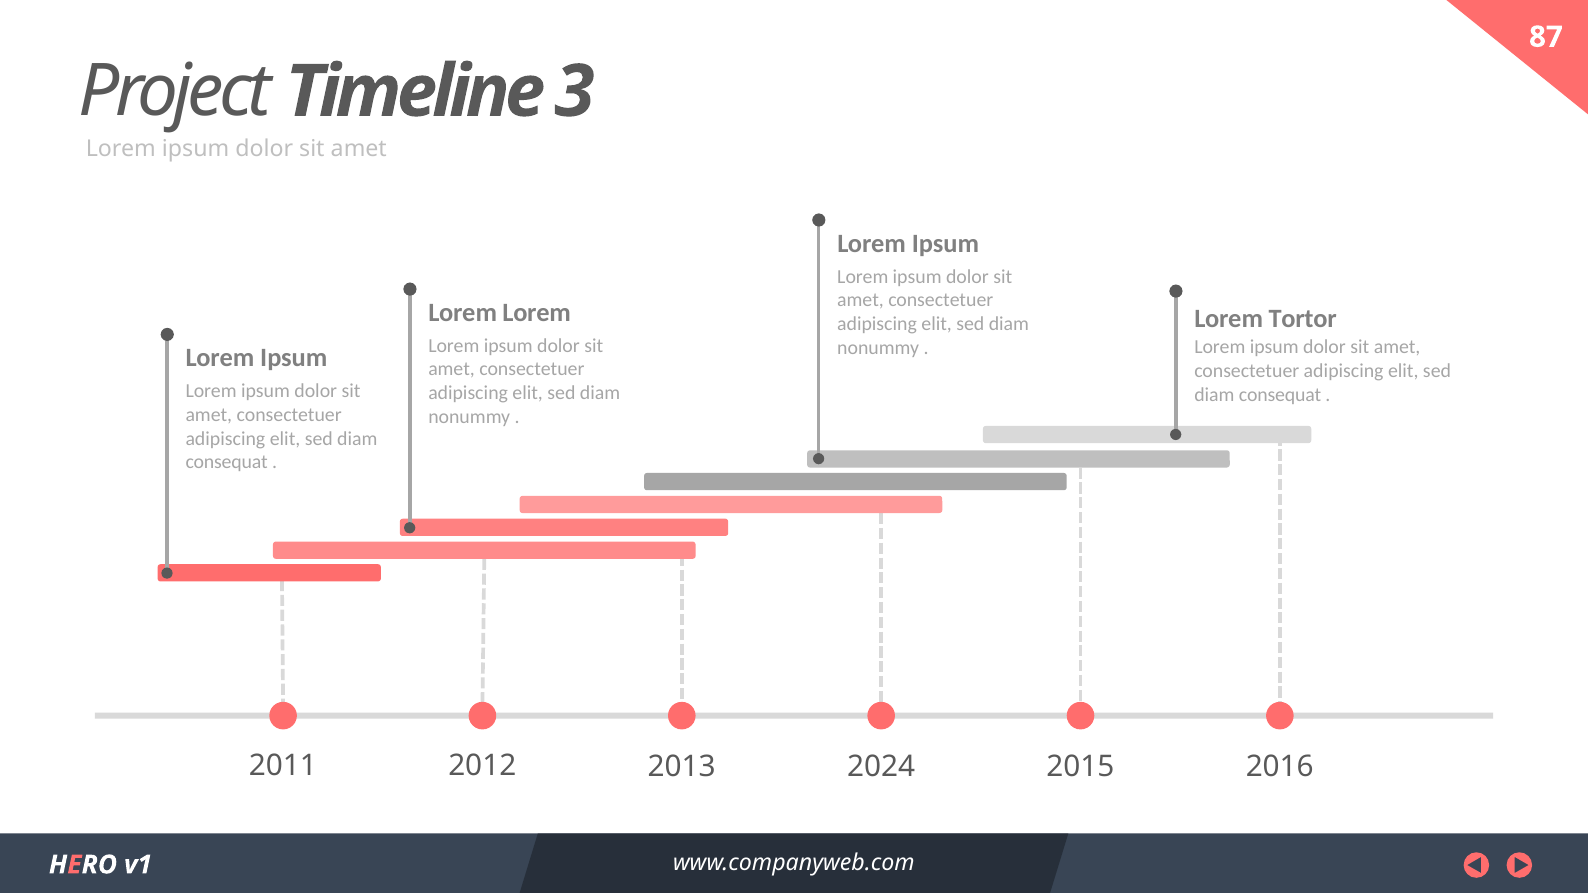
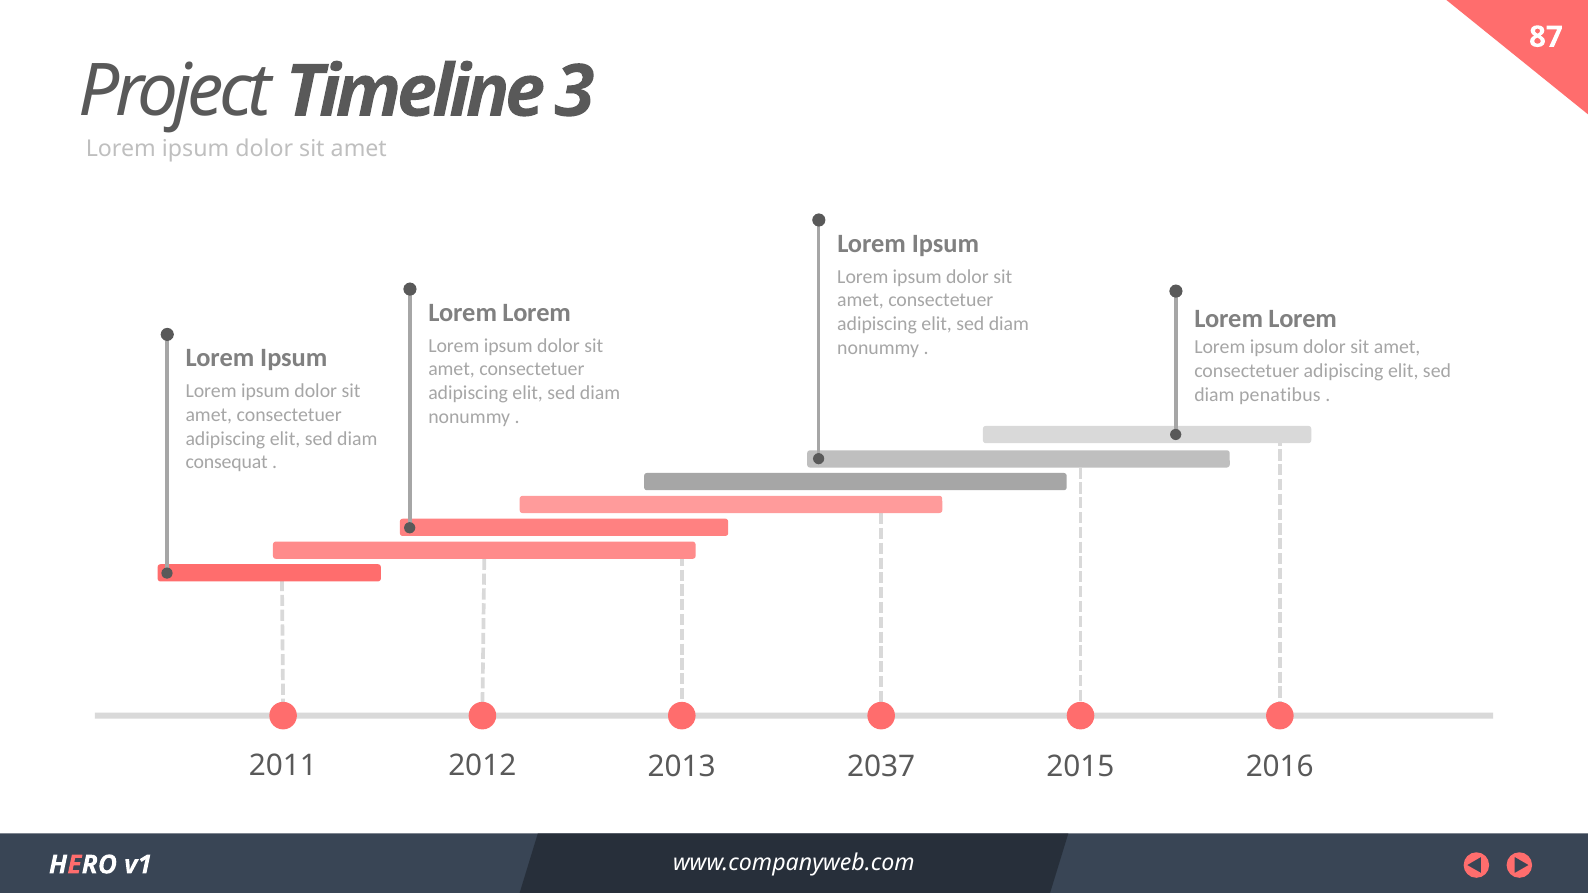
Tortor: Tortor -> Lorem (1303, 319)
consequat: consequat -> penatibus (1280, 395)
2024: 2024 -> 2037 (881, 767)
